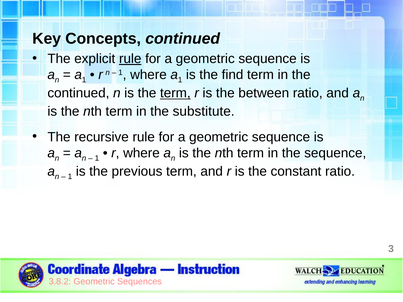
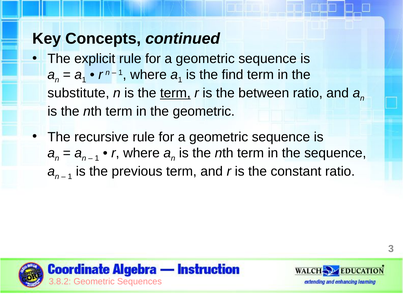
rule underline: present -> none (130, 59)
continued: continued -> substitute (78, 93)
the substitute: substitute -> geometric (204, 112)
